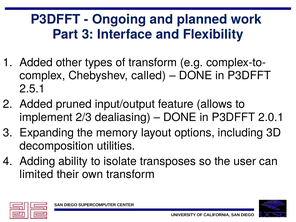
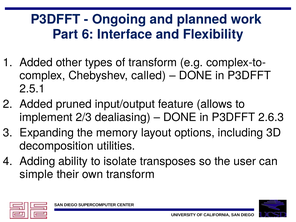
Part 3: 3 -> 6 (88, 34)
2.0.1: 2.0.1 -> 2.6.3 (271, 117)
limited: limited -> simple (36, 174)
